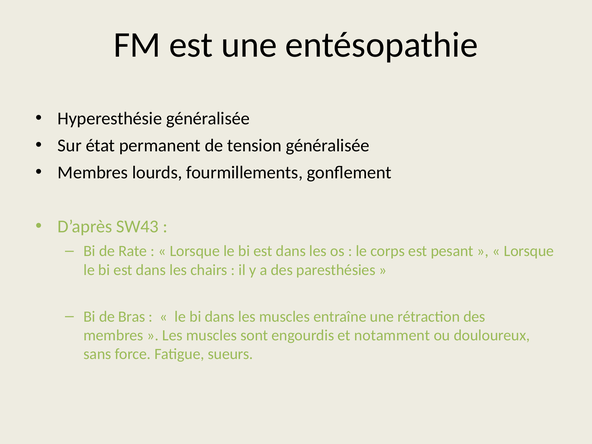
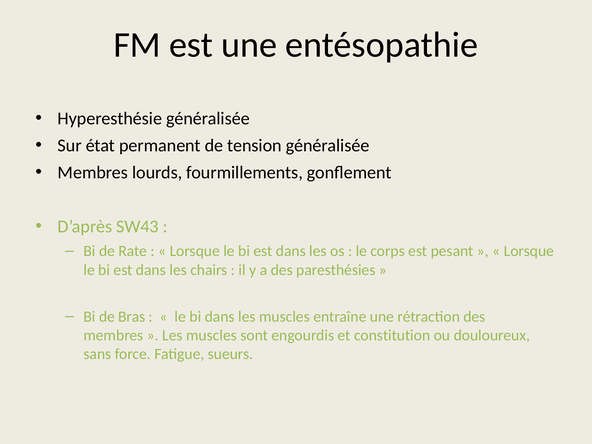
notamment: notamment -> constitution (392, 335)
